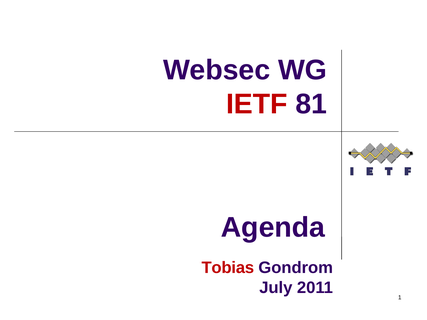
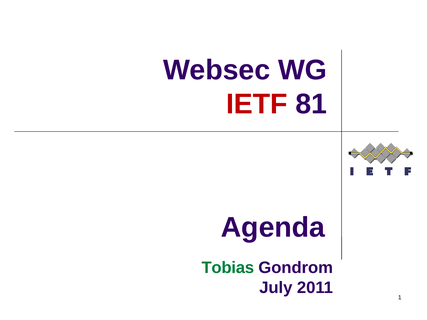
Tobias colour: red -> green (228, 268)
